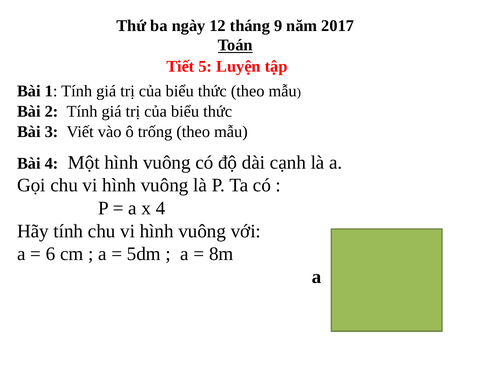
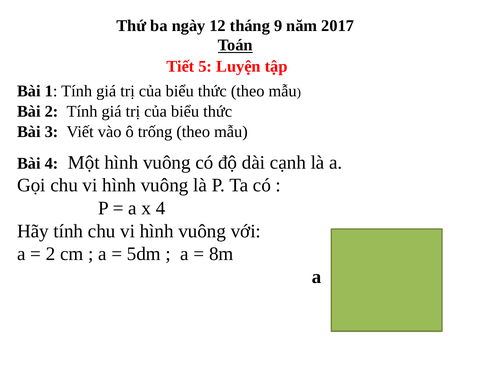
6: 6 -> 2 (51, 254)
